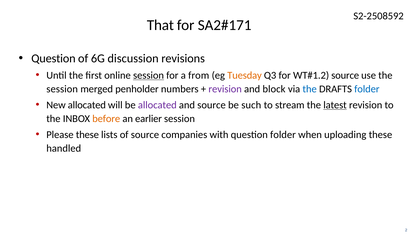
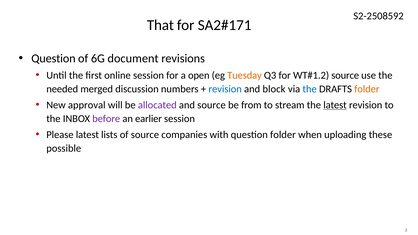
discussion: discussion -> document (133, 59)
session underline: present -> none (149, 75)
from: from -> open (199, 75)
session: session -> needed (62, 89)
penholder: penholder -> discussion (137, 89)
revision colour: purple -> blue (225, 89)
folder colour: blue -> orange (367, 89)
New allocated: allocated -> approval (87, 105)
such: such -> from (251, 105)
before colour: orange -> purple (106, 119)
Please these: these -> latest (87, 135)
handled: handled -> possible (64, 148)
